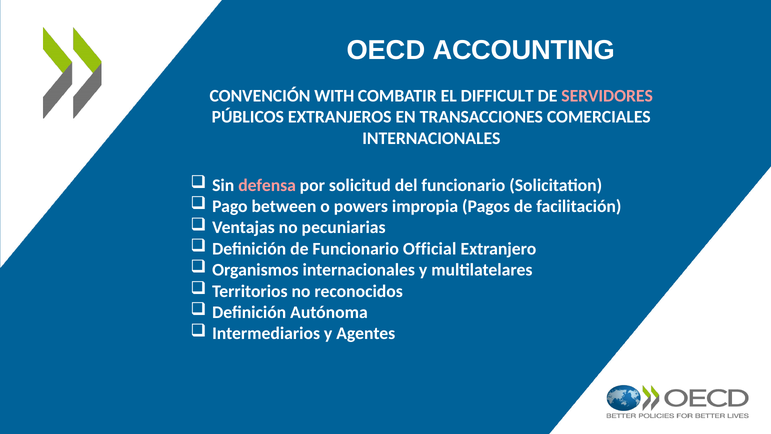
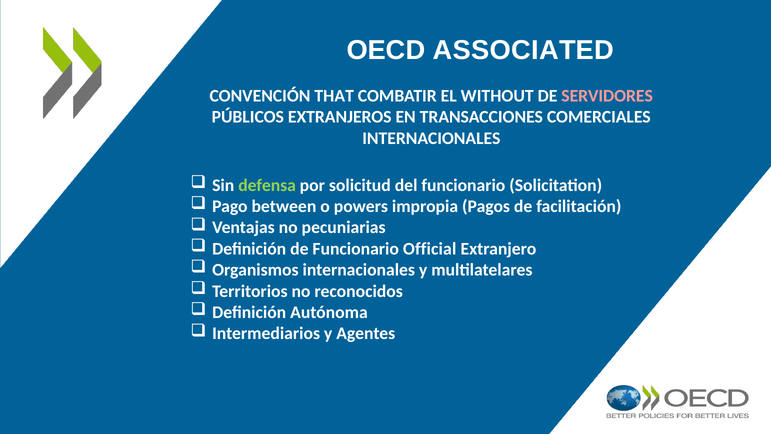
ACCOUNTING: ACCOUNTING -> ASSOCIATED (524, 50)
WITH: WITH -> THAT (334, 96)
DIFFICULT: DIFFICULT -> WITHOUT (497, 96)
defensa colour: pink -> light green (267, 185)
